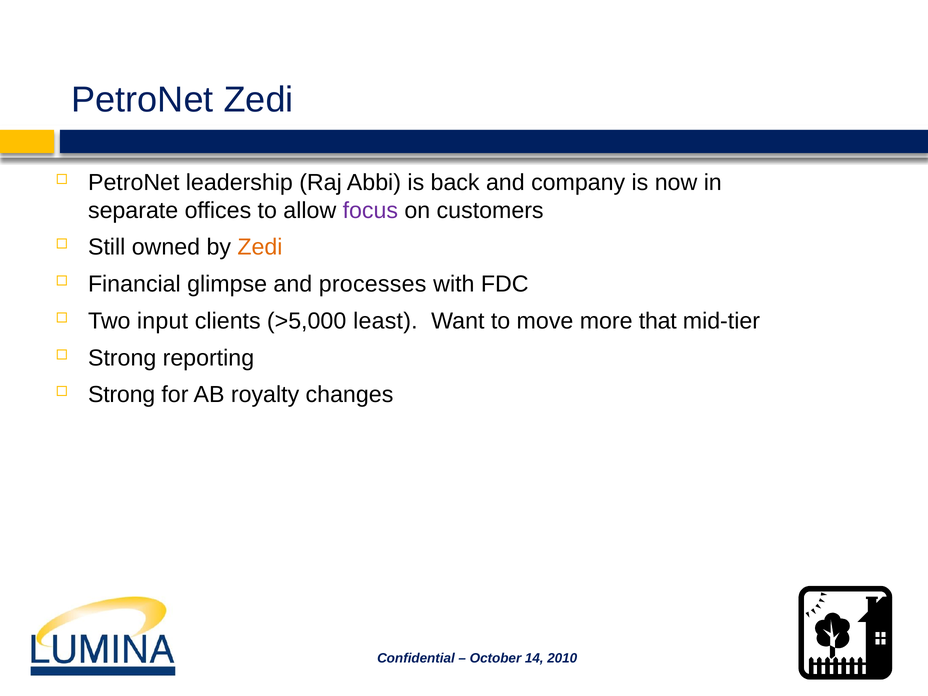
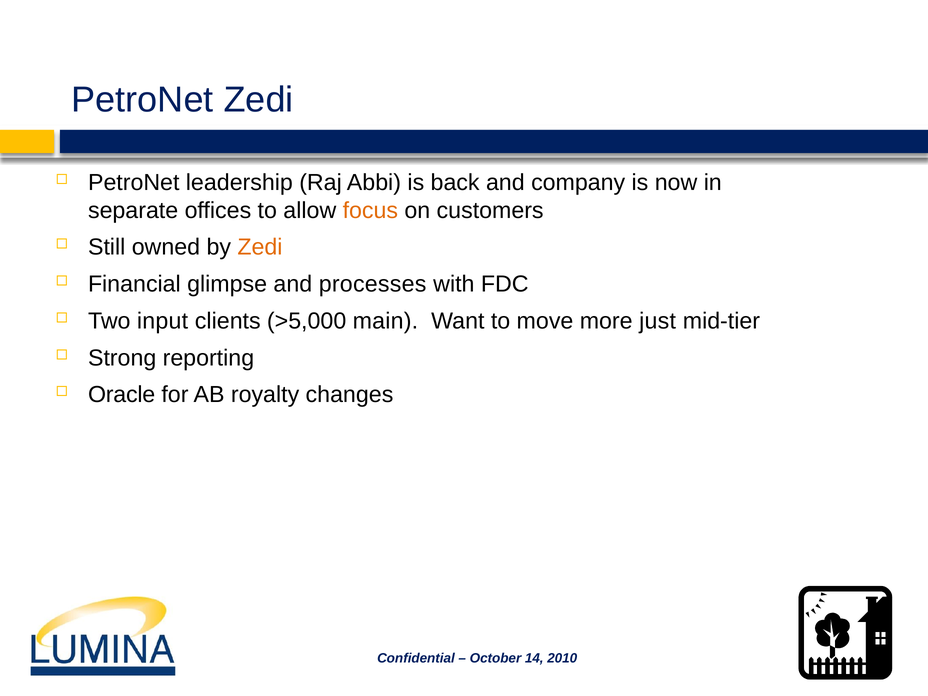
focus colour: purple -> orange (370, 210)
least: least -> main (385, 321)
that: that -> just (658, 321)
Strong: Strong -> Oracle (122, 395)
